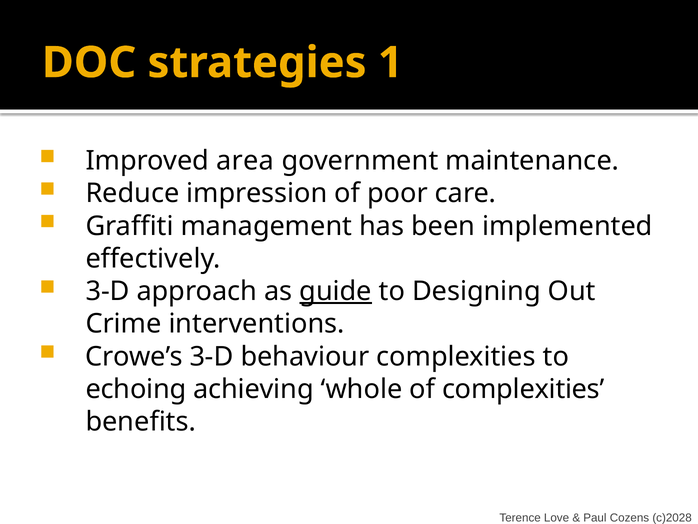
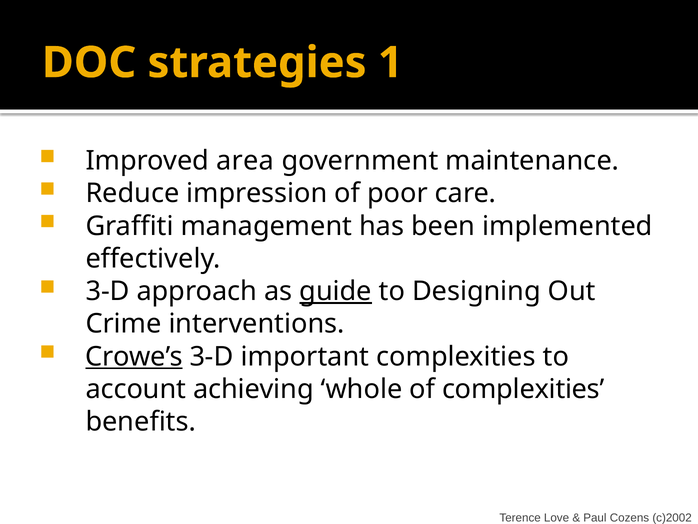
Crowe’s underline: none -> present (134, 356)
behaviour: behaviour -> important (305, 356)
echoing: echoing -> account (136, 389)
c)2028: c)2028 -> c)2002 (672, 517)
